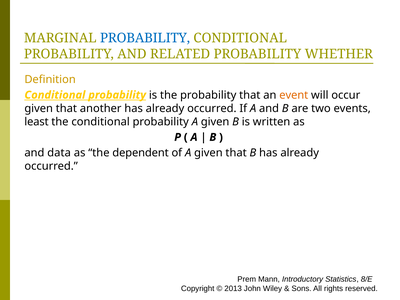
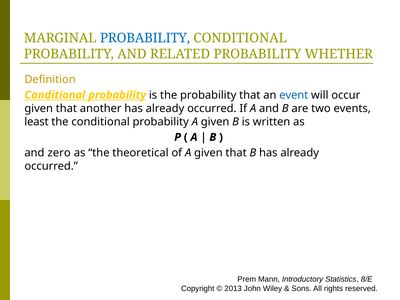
event colour: orange -> blue (294, 95)
data: data -> zero (59, 153)
dependent: dependent -> theoretical (140, 153)
